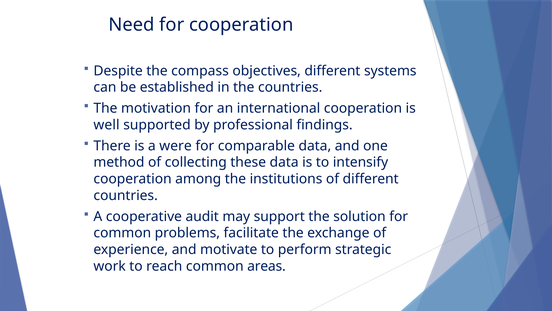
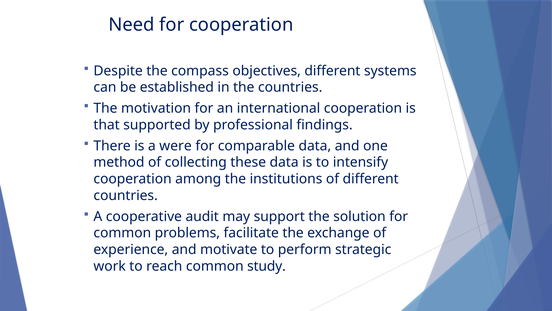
well: well -> that (107, 125)
areas: areas -> study (266, 266)
